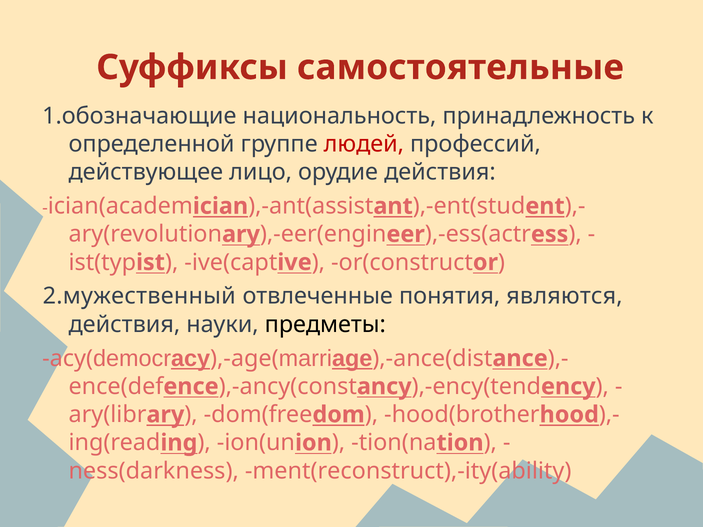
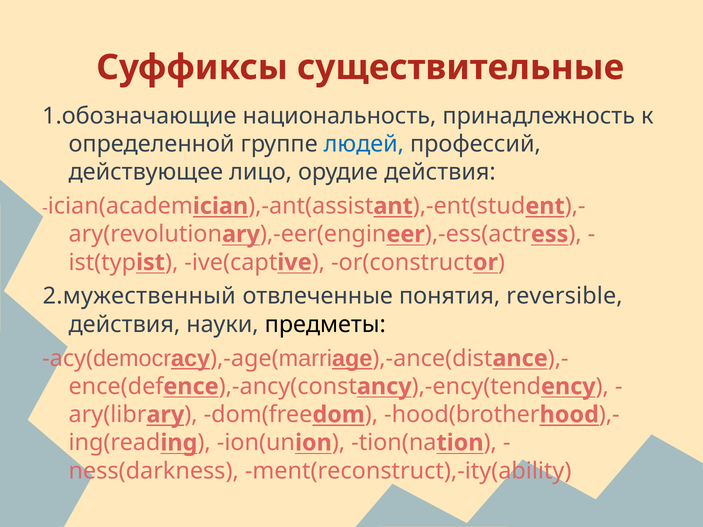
самостоятельные: самостоятельные -> существительные (461, 68)
людей colour: red -> blue (364, 144)
являются: являются -> reversible (564, 296)
